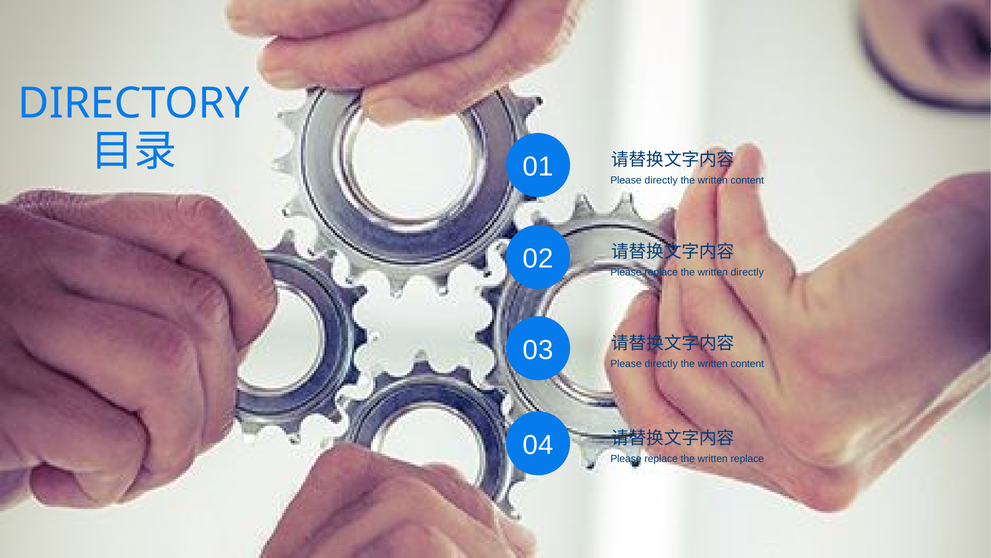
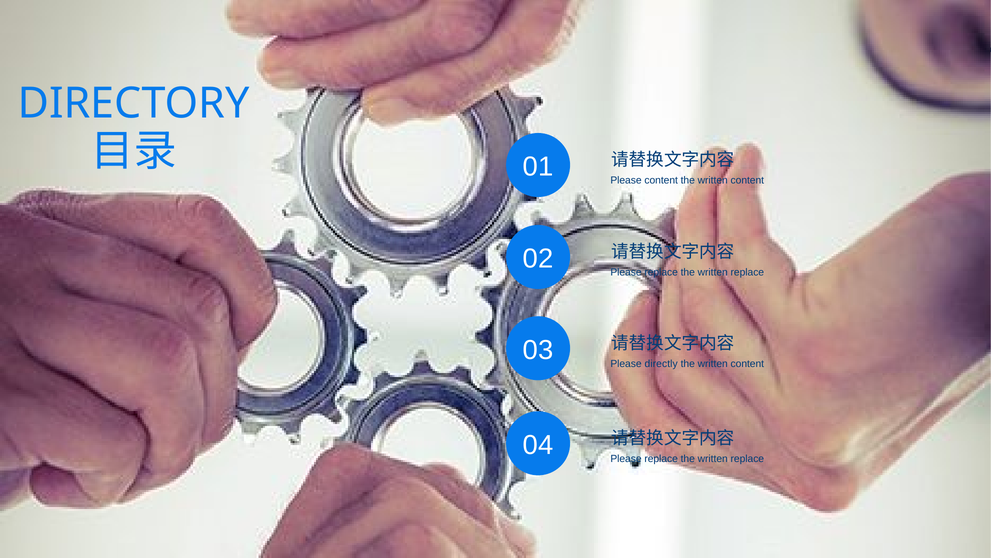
01 Please directly: directly -> content (661, 180)
directly: directly -> replace (747, 272)
